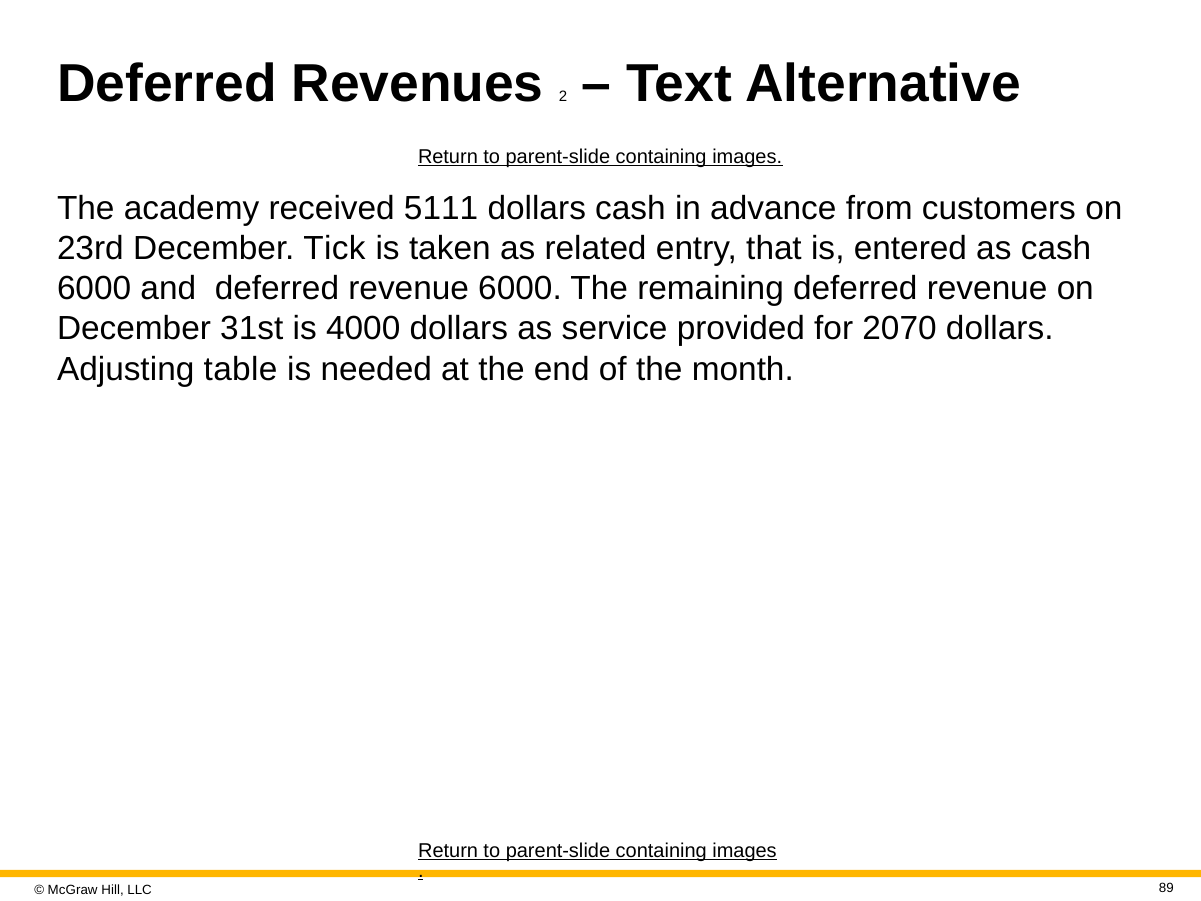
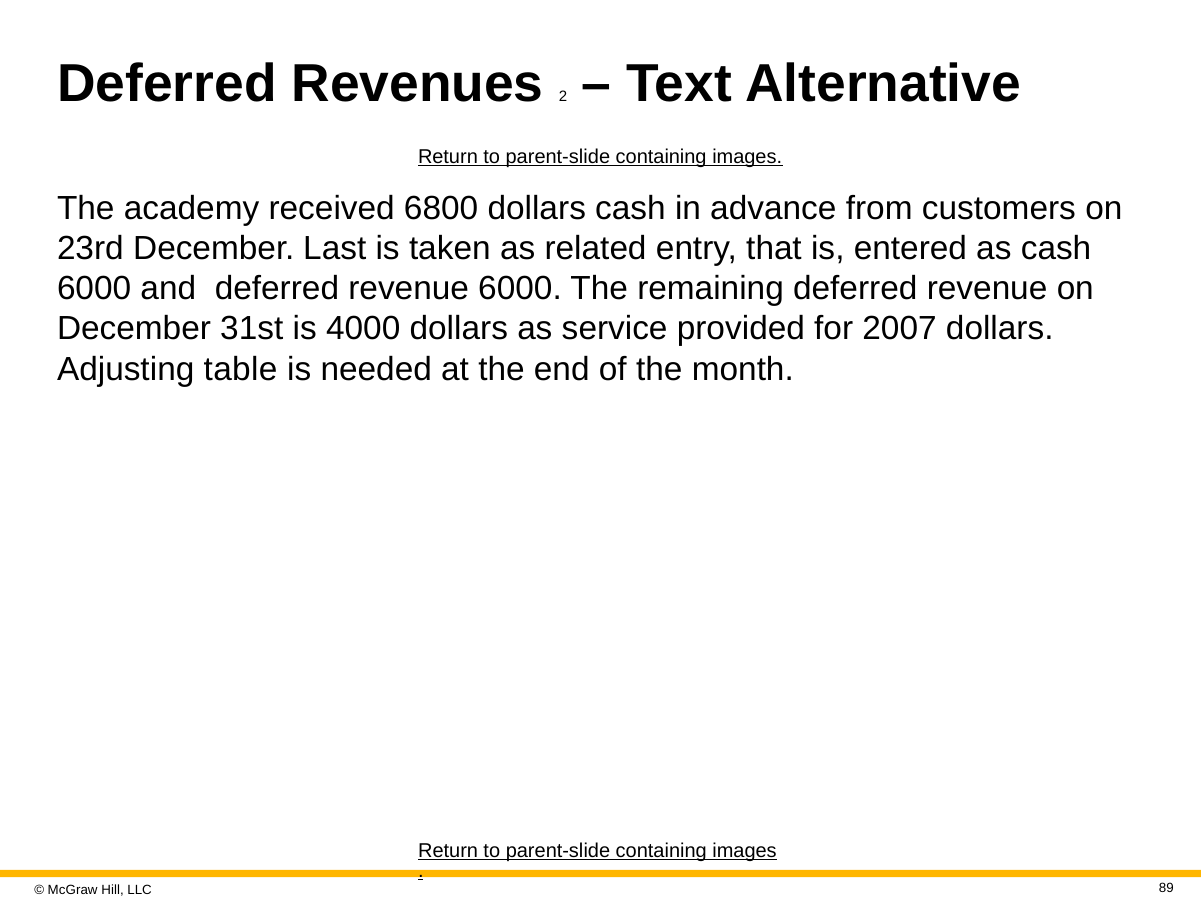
5111: 5111 -> 6800 (441, 209)
Tick: Tick -> Last (335, 249)
2070: 2070 -> 2007 (900, 329)
